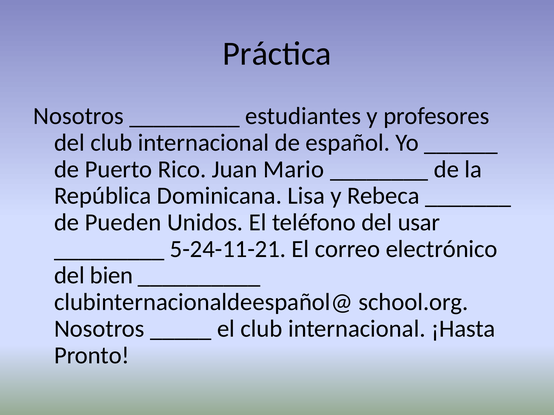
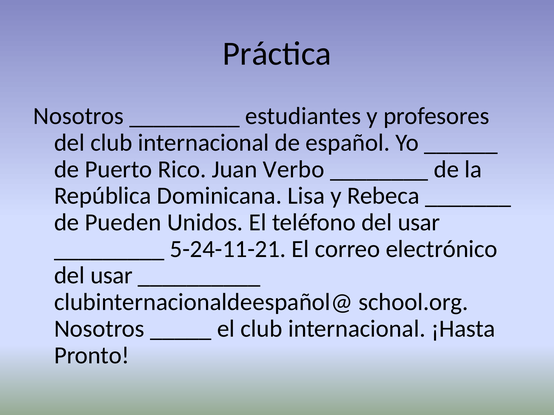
Mario: Mario -> Verbo (294, 169)
bien: bien -> usar (111, 276)
